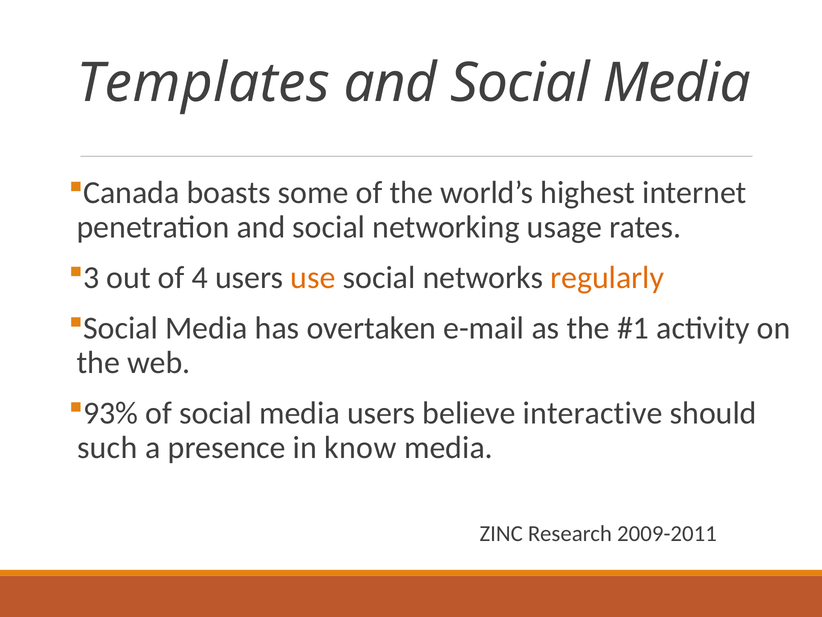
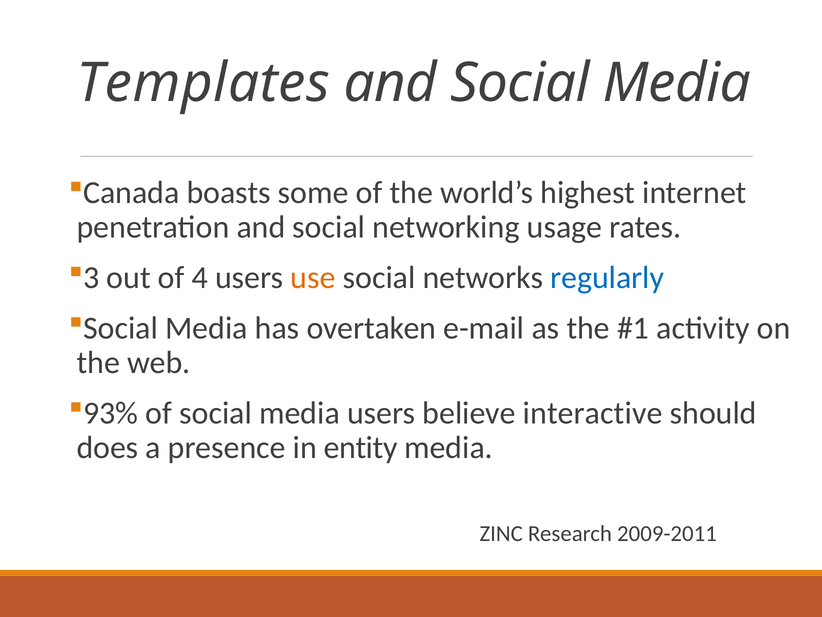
regularly colour: orange -> blue (607, 277)
such: such -> does (108, 447)
know: know -> entity (361, 447)
